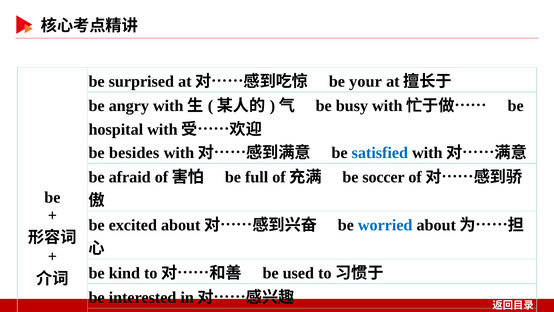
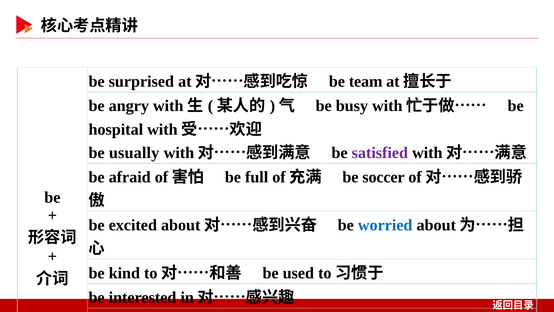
your: your -> team (366, 81)
besides: besides -> usually (134, 153)
satisfied colour: blue -> purple (380, 153)
